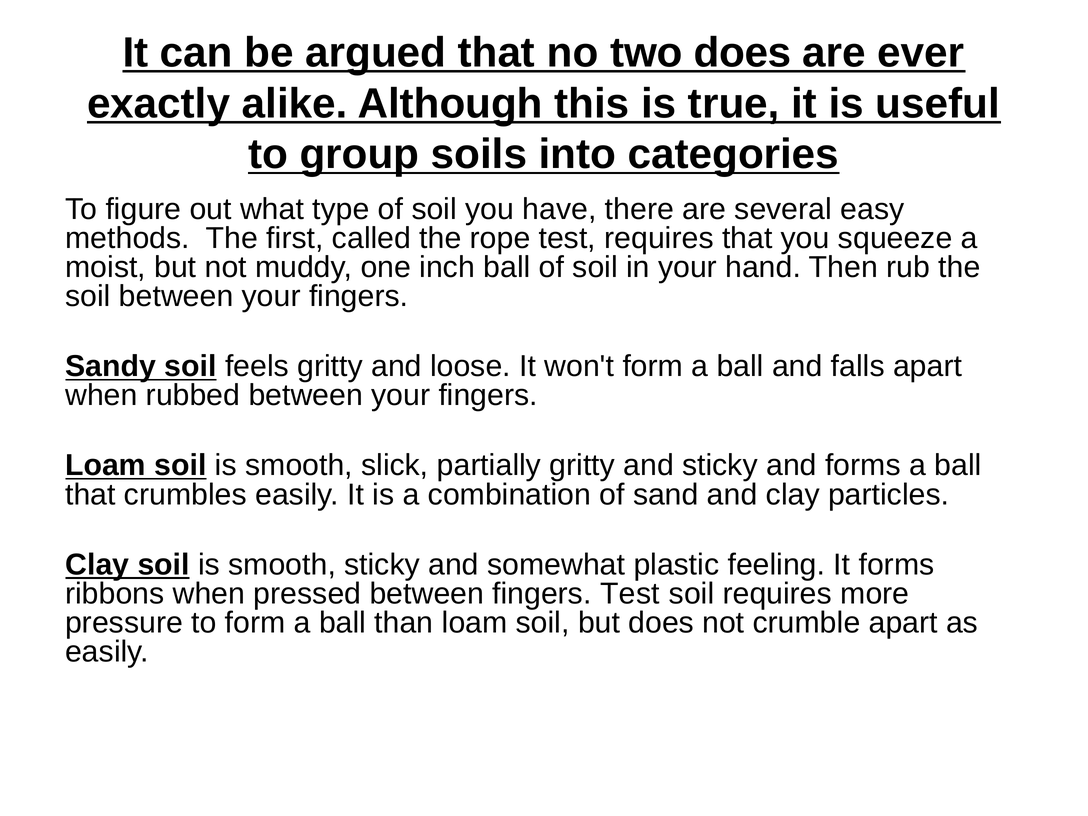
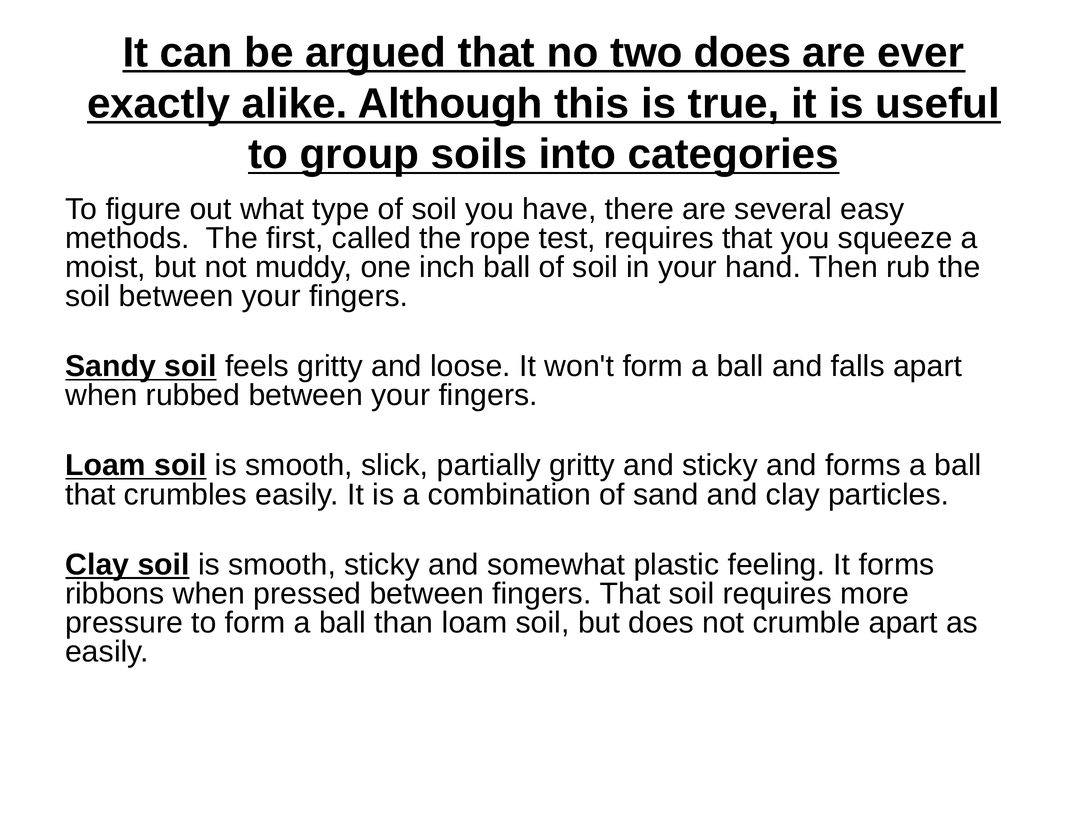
fingers Test: Test -> That (630, 594)
